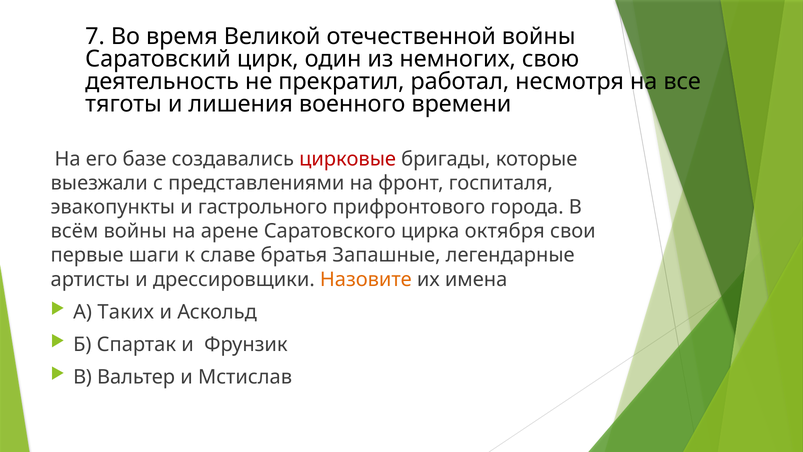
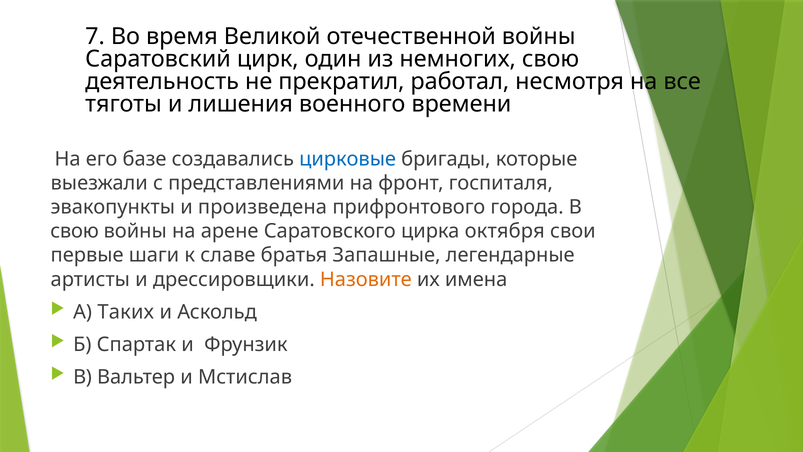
цирковые colour: red -> blue (348, 159)
гастрольного: гастрольного -> произведена (263, 207)
всём: всём -> свою (75, 231)
